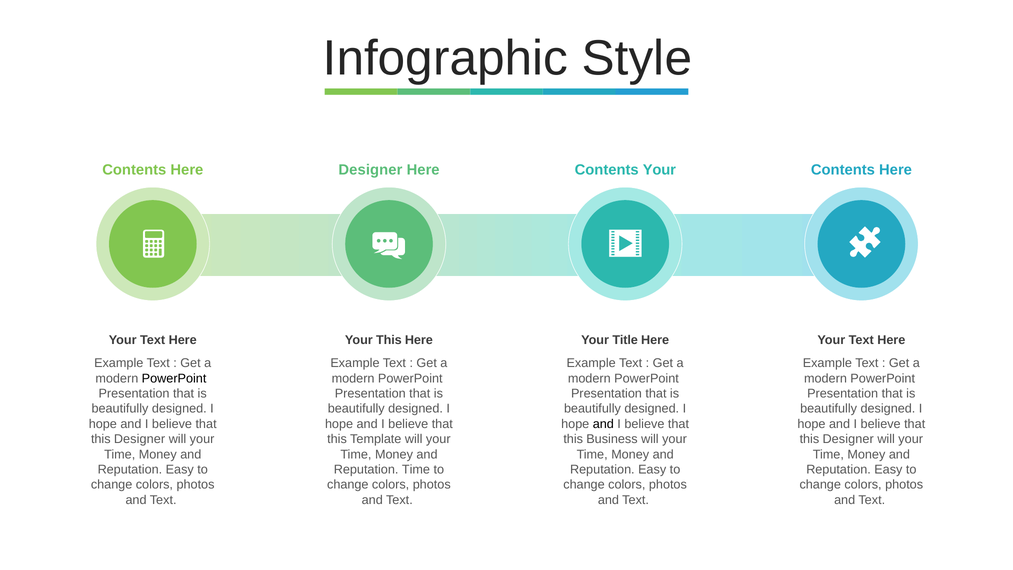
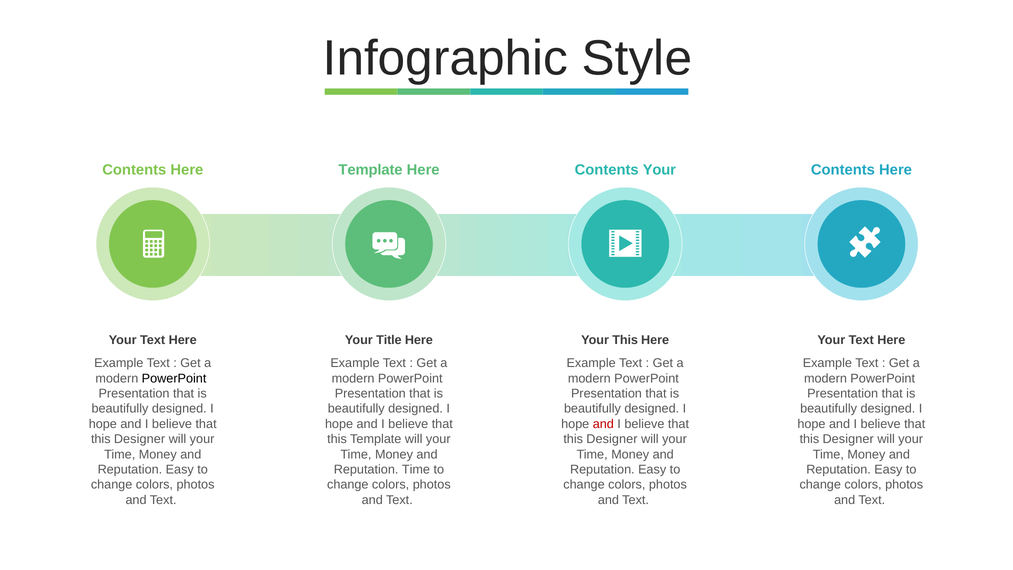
Here Designer: Designer -> Template (371, 170)
Your This: This -> Title (389, 340)
Your Title: Title -> This (625, 340)
and colour: black -> red (603, 424)
Business: Business -> Designer (612, 439)
